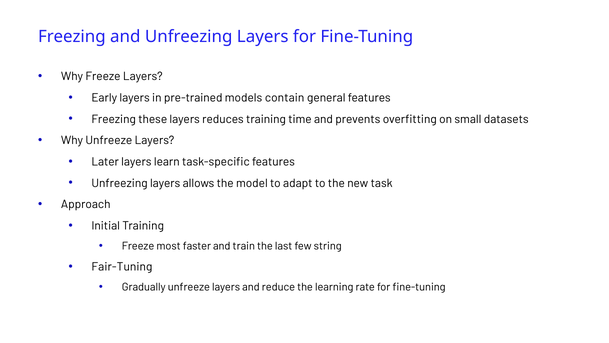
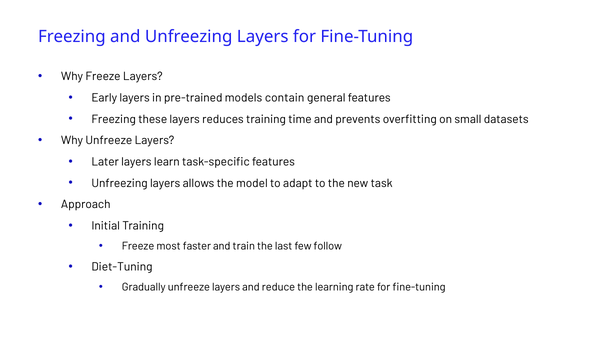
string: string -> follow (328, 246)
Fair-Tuning: Fair-Tuning -> Diet-Tuning (122, 267)
